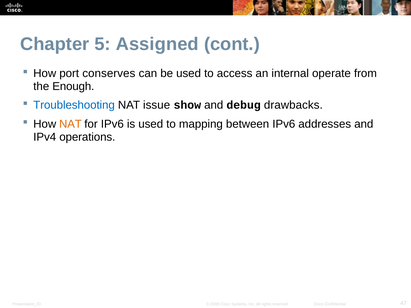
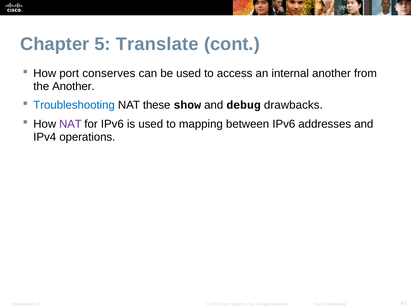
Assigned: Assigned -> Translate (157, 44)
internal operate: operate -> another (331, 74)
the Enough: Enough -> Another (73, 87)
issue: issue -> these (157, 105)
NAT colour: orange -> purple (70, 124)
